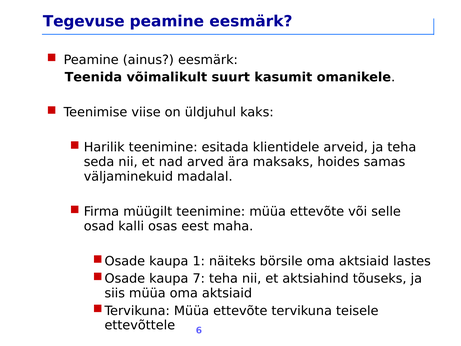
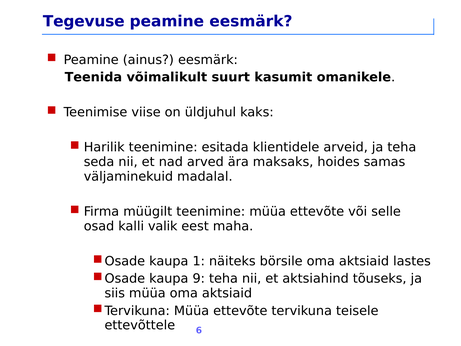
osas: osas -> valik (163, 226)
7: 7 -> 9 (199, 278)
